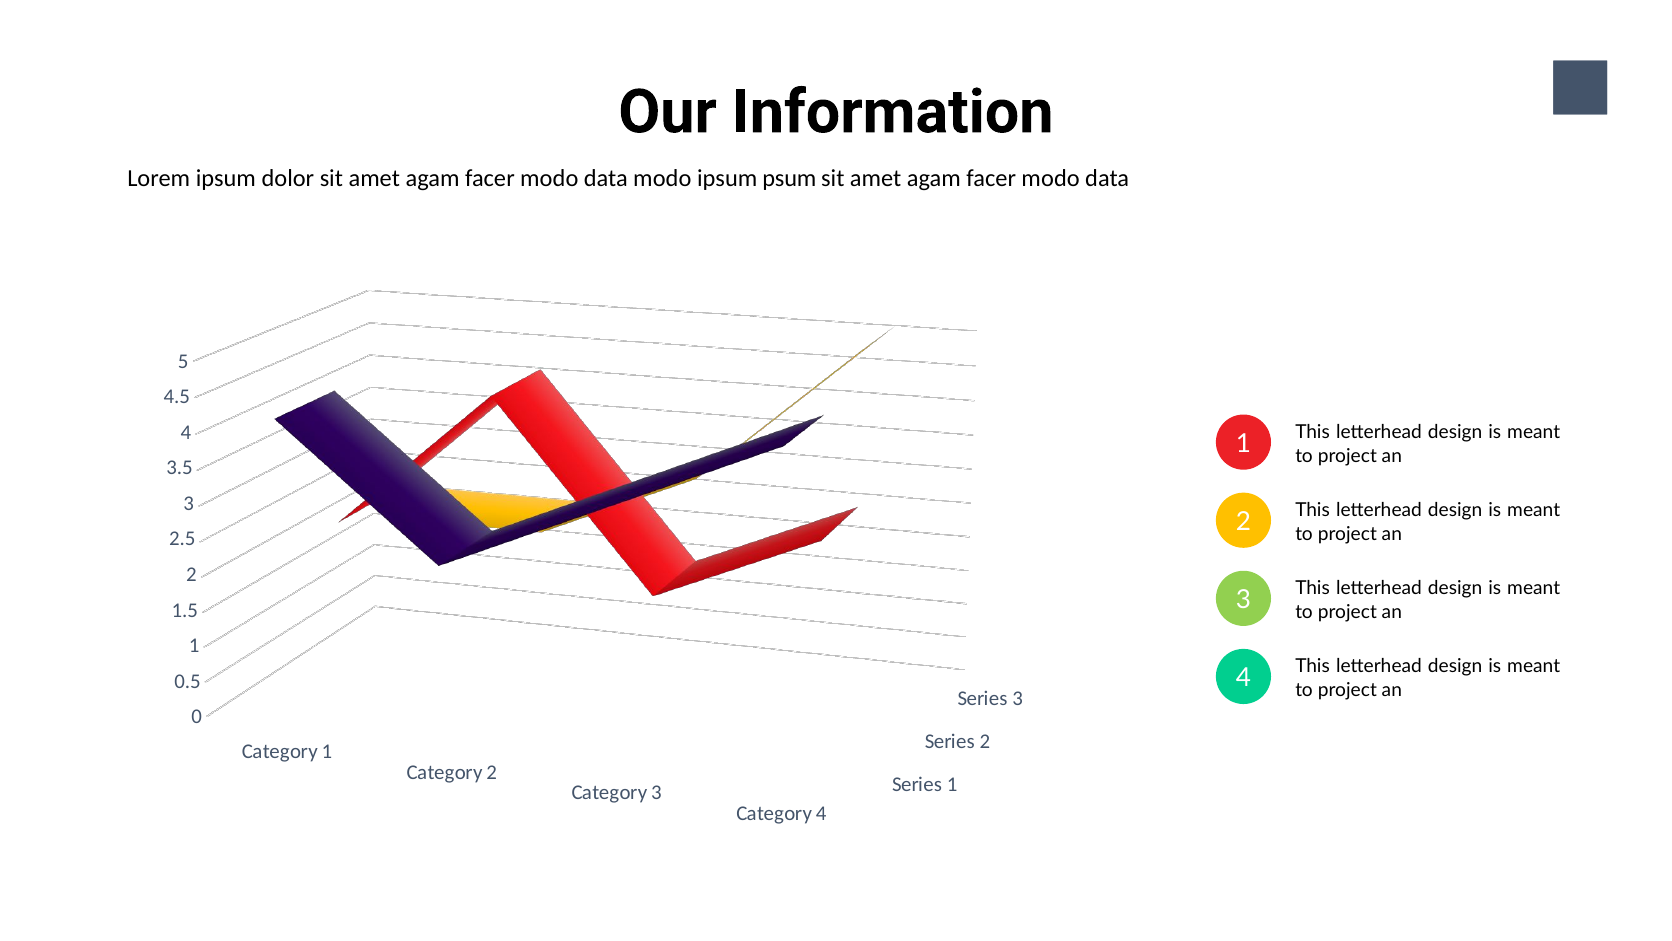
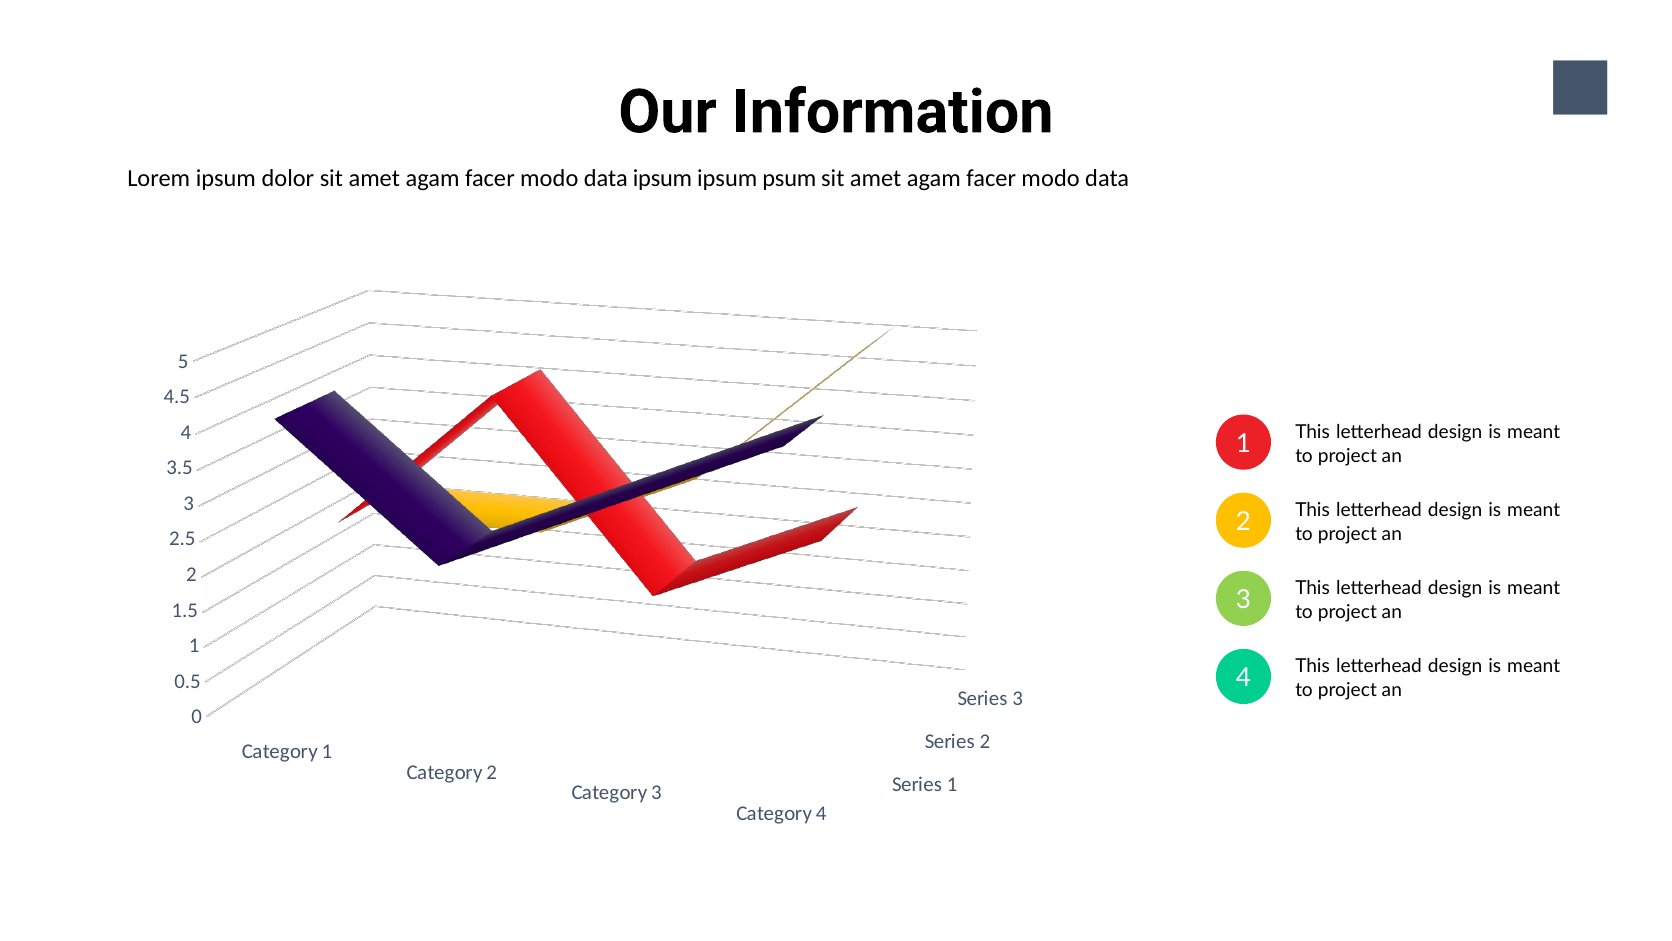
data modo: modo -> ipsum (662, 178)
